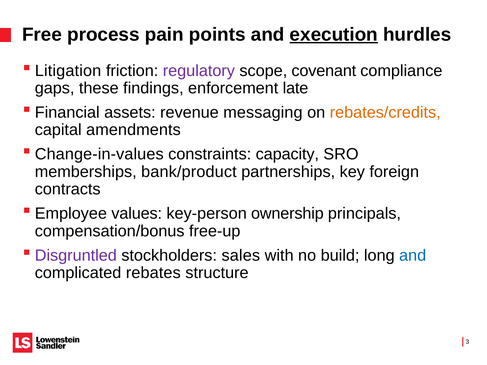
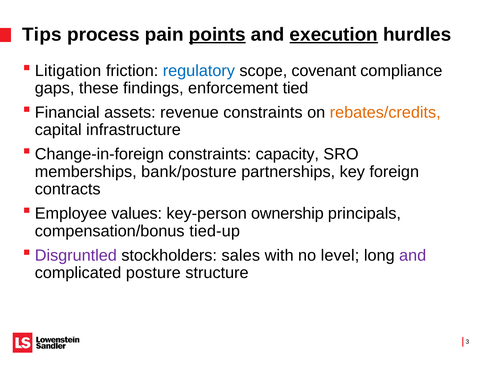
Free: Free -> Tips (42, 35)
points underline: none -> present (217, 35)
regulatory colour: purple -> blue (199, 71)
late: late -> tied (296, 88)
revenue messaging: messaging -> constraints (263, 113)
amendments: amendments -> infrastructure (134, 130)
Change-in-values: Change-in-values -> Change-in-foreign (99, 154)
bank/product: bank/product -> bank/posture (189, 172)
free-up: free-up -> tied-up (215, 231)
build: build -> level (340, 256)
and colour: blue -> purple (413, 256)
rebates: rebates -> posture (153, 273)
